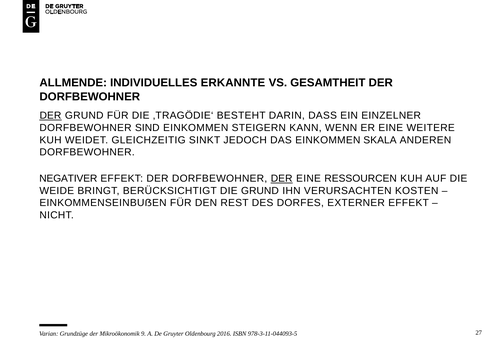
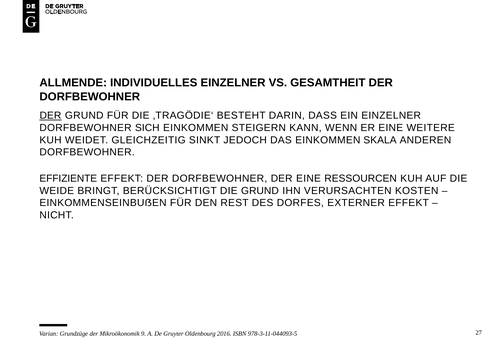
INDIVIDUELLES ERKANNTE: ERKANNTE -> EINZELNER (233, 83)
SIND: SIND -> SICH (147, 128)
NEGATIVER: NEGATIVER -> EFFIZIENTE (68, 179)
DER underline: present -> none (282, 179)
